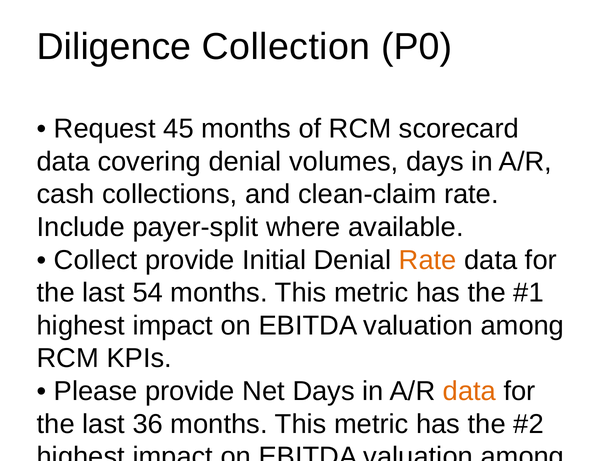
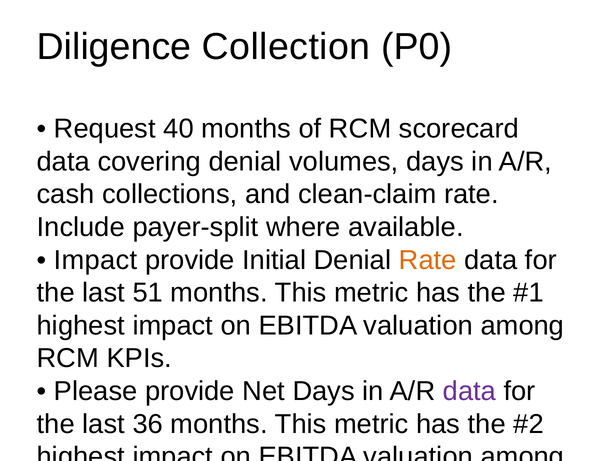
45: 45 -> 40 (179, 129)
Collect: Collect -> Impact (96, 260)
54: 54 -> 51 (148, 293)
data colour: orange -> purple (469, 391)
